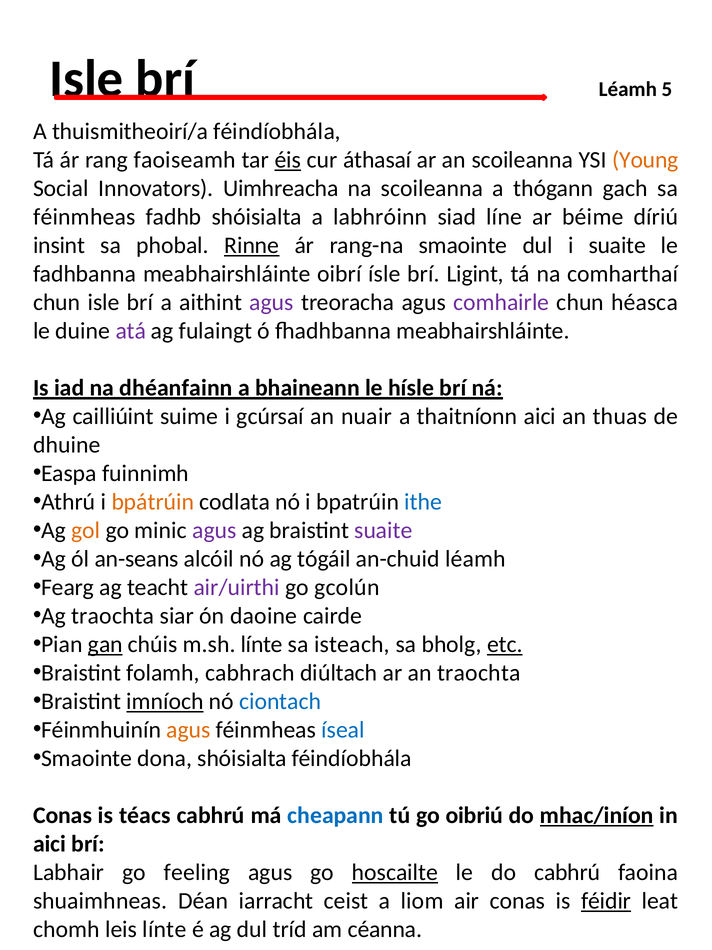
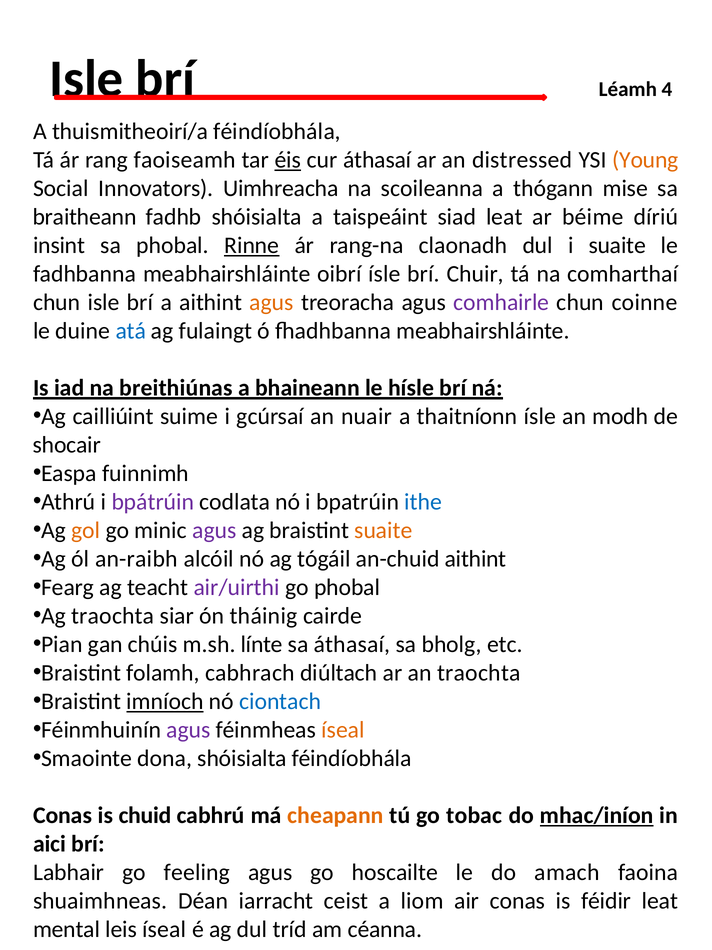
5: 5 -> 4 (667, 89)
an scoileanna: scoileanna -> distressed (522, 160)
gach: gach -> mise (625, 188)
féinmheas: féinmheas -> braitheann (85, 217)
labhróinn: labhróinn -> taispeáint (380, 217)
siad líne: líne -> leat (504, 217)
rang-na smaointe: smaointe -> claonadh (463, 245)
Ligint: Ligint -> Chuir (475, 274)
agus colour: purple -> orange (272, 302)
héasca: héasca -> coinne (645, 302)
atá colour: purple -> blue (131, 331)
dhéanfainn: dhéanfainn -> breithiúnas (176, 388)
thaitníonn aici: aici -> ísle (540, 416)
thuas: thuas -> modh (620, 416)
dhuine: dhuine -> shocair (67, 445)
bpátrúin colour: orange -> purple (153, 502)
suaite colour: purple -> orange (383, 530)
an-seans: an-seans -> an-raibh (136, 559)
an-chuid léamh: léamh -> aithint (476, 559)
go gcolún: gcolún -> phobal (347, 587)
daoine: daoine -> tháinig (264, 615)
gan underline: present -> none (105, 644)
sa isteach: isteach -> áthasaí (352, 644)
etc underline: present -> none (505, 644)
agus colour: orange -> purple (188, 729)
íseal colour: blue -> orange (343, 729)
téacs: téacs -> chuid (145, 815)
cheapann colour: blue -> orange (336, 815)
oibriú: oibriú -> tobac (474, 815)
hoscailte underline: present -> none (395, 872)
do cabhrú: cabhrú -> amach (567, 872)
féidir underline: present -> none (606, 900)
chomh: chomh -> mental (66, 929)
leis línte: línte -> íseal (164, 929)
